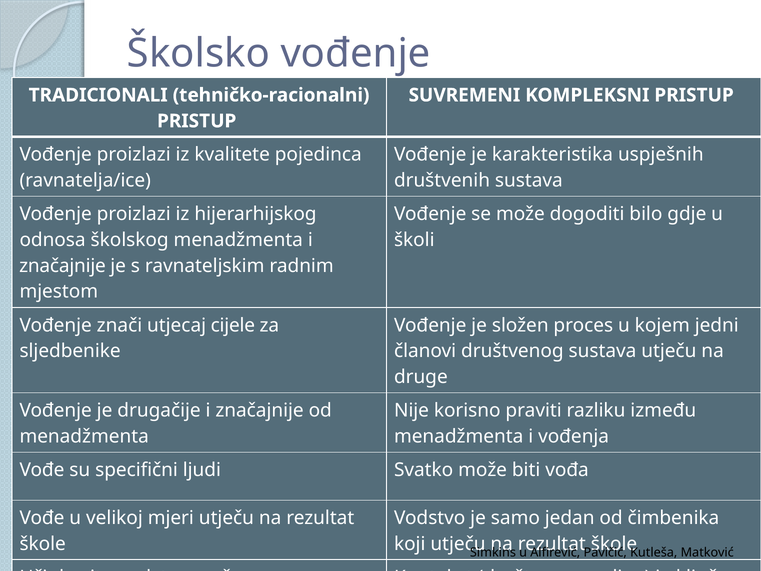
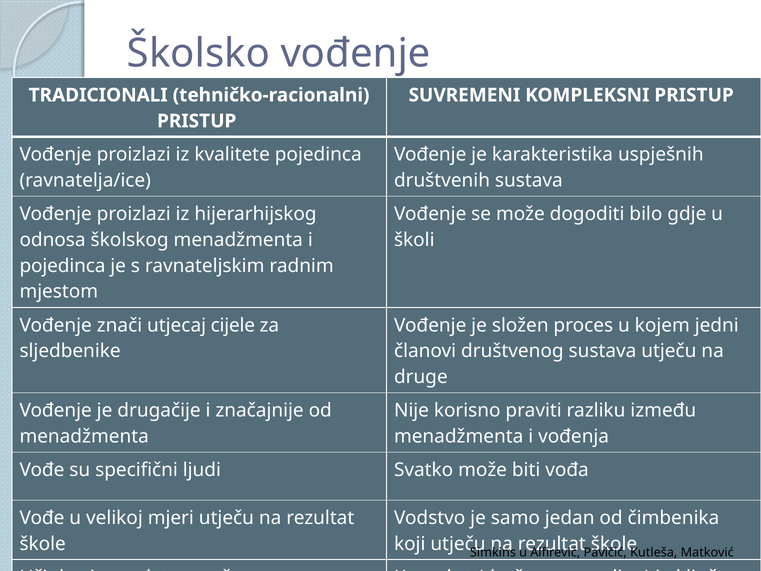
značajnije: značajnije -> pojedinca (62, 266)
